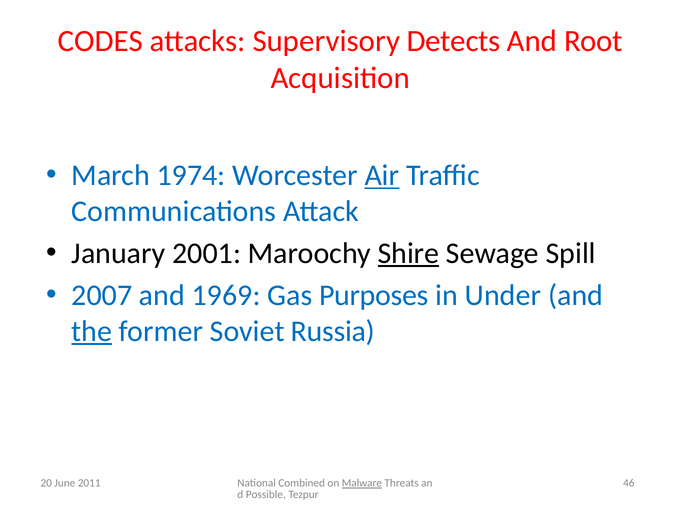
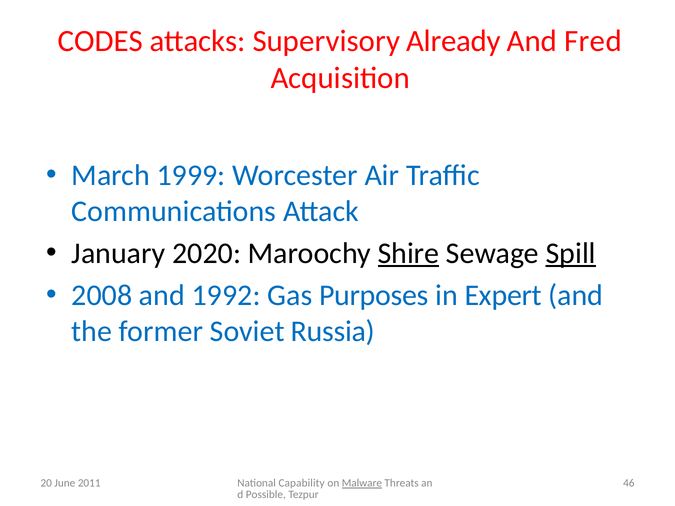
Detects: Detects -> Already (454, 41)
Root: Root -> Fred (593, 41)
1974: 1974 -> 1999 (191, 175)
Air underline: present -> none (382, 175)
2001: 2001 -> 2020 (207, 253)
Spill underline: none -> present (571, 253)
2007: 2007 -> 2008 (102, 295)
1969: 1969 -> 1992 (226, 295)
Under: Under -> Expert (503, 295)
the underline: present -> none (92, 331)
Combined: Combined -> Capability (302, 483)
